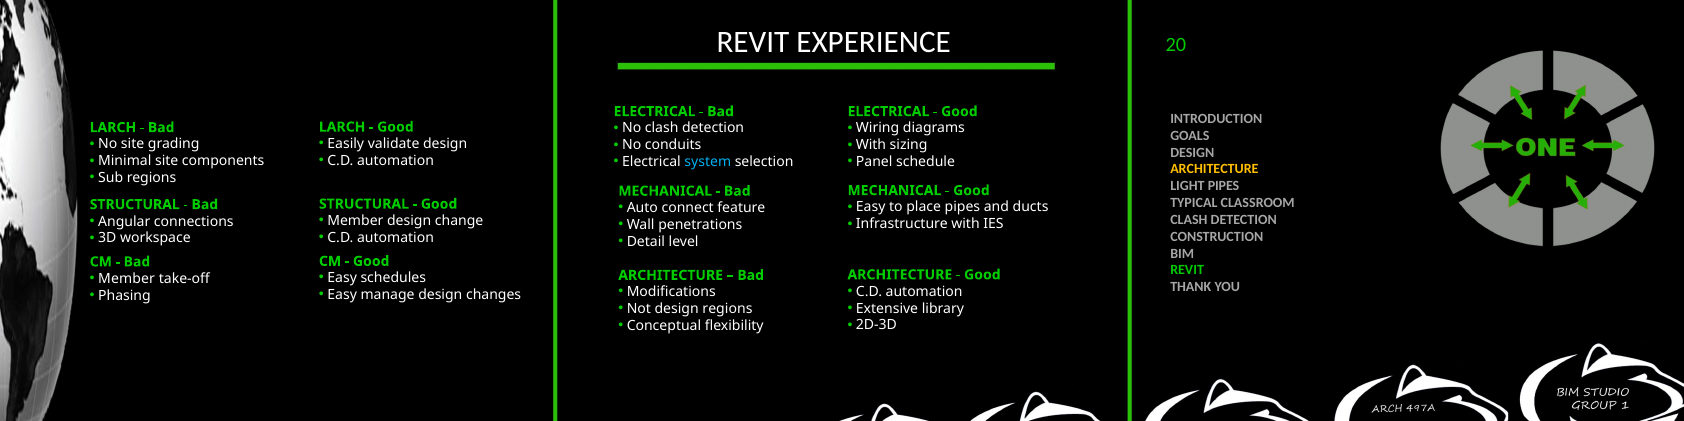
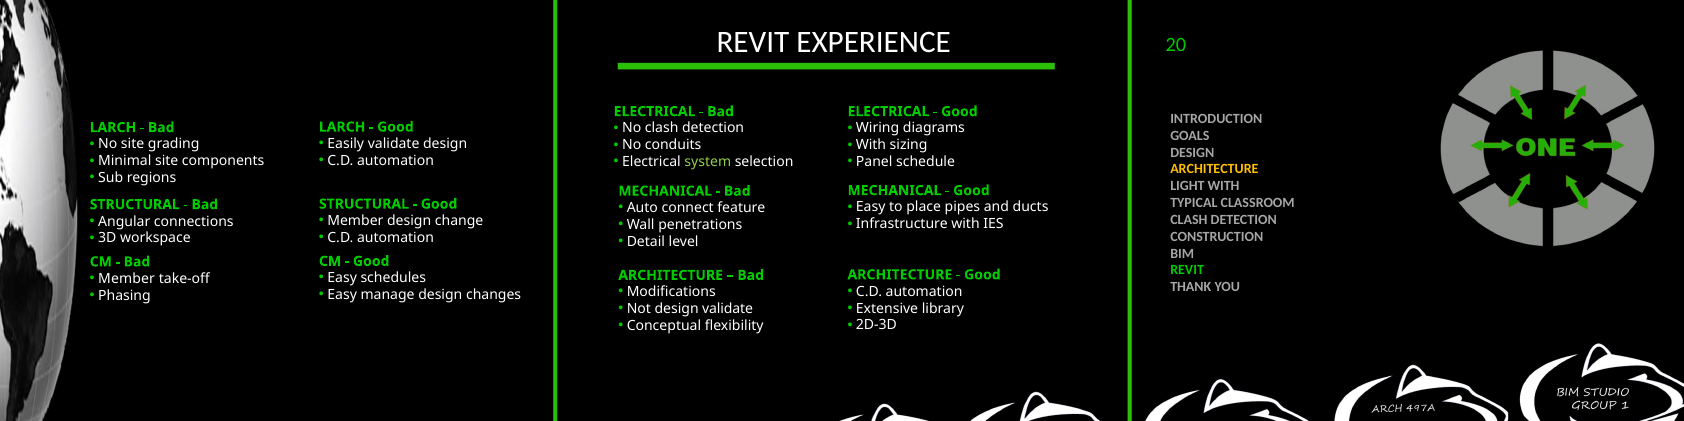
system colour: light blue -> light green (708, 162)
LIGHT PIPES: PIPES -> WITH (1224, 186)
design regions: regions -> validate (728, 309)
